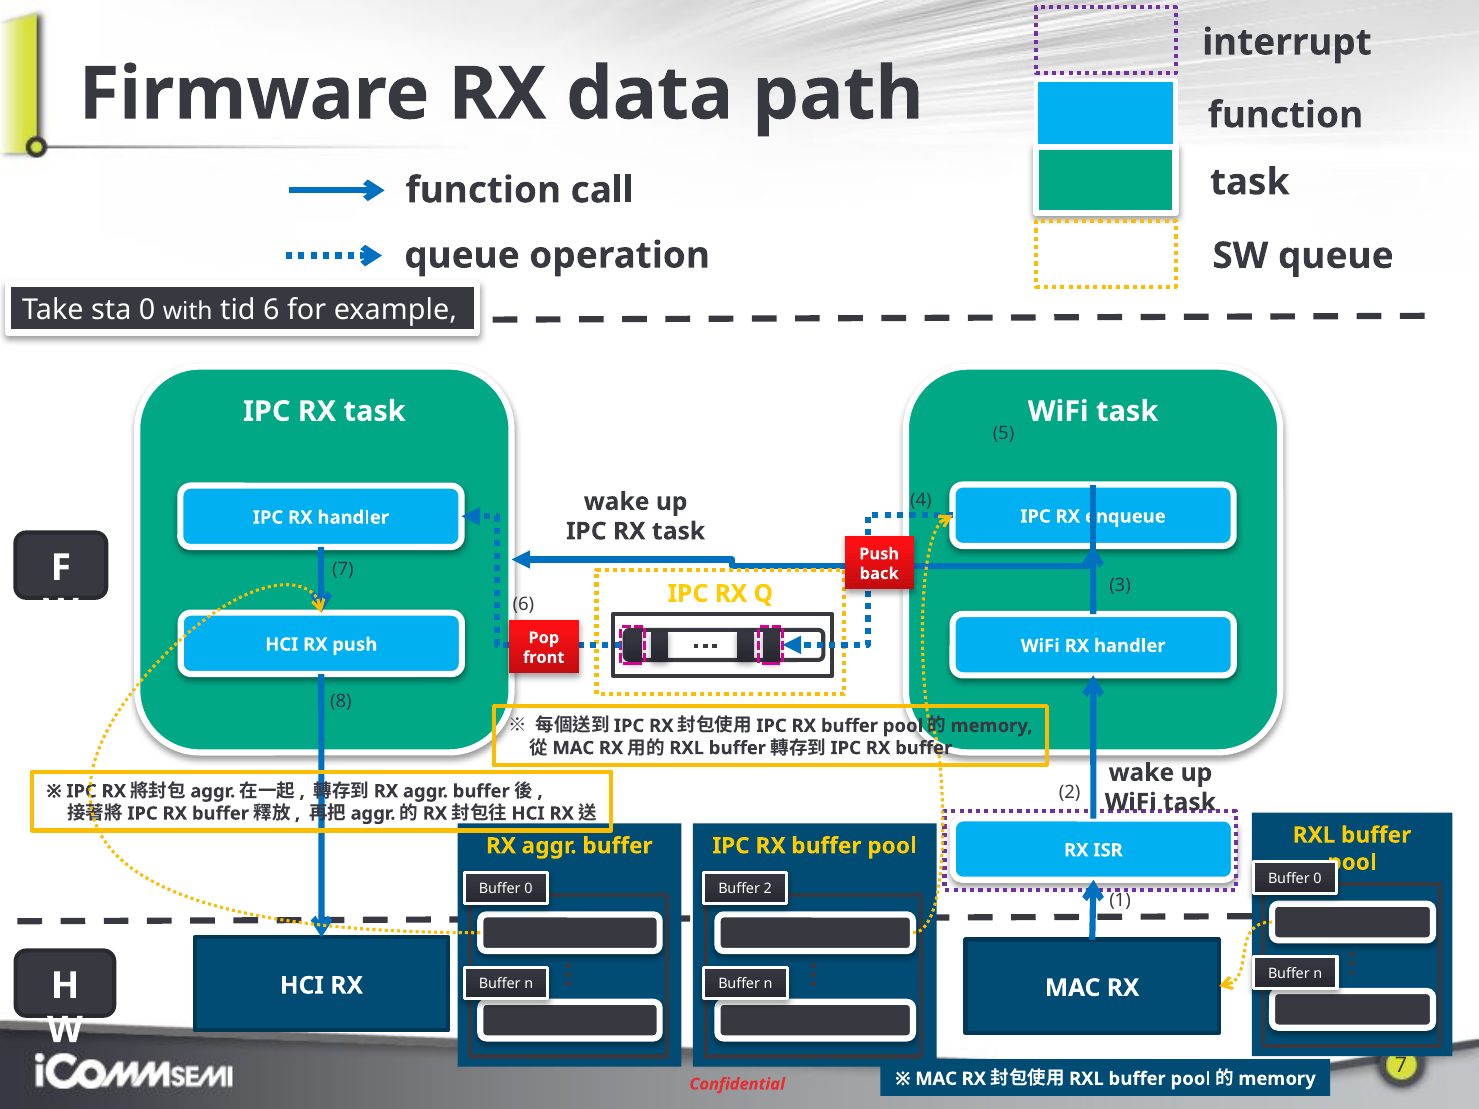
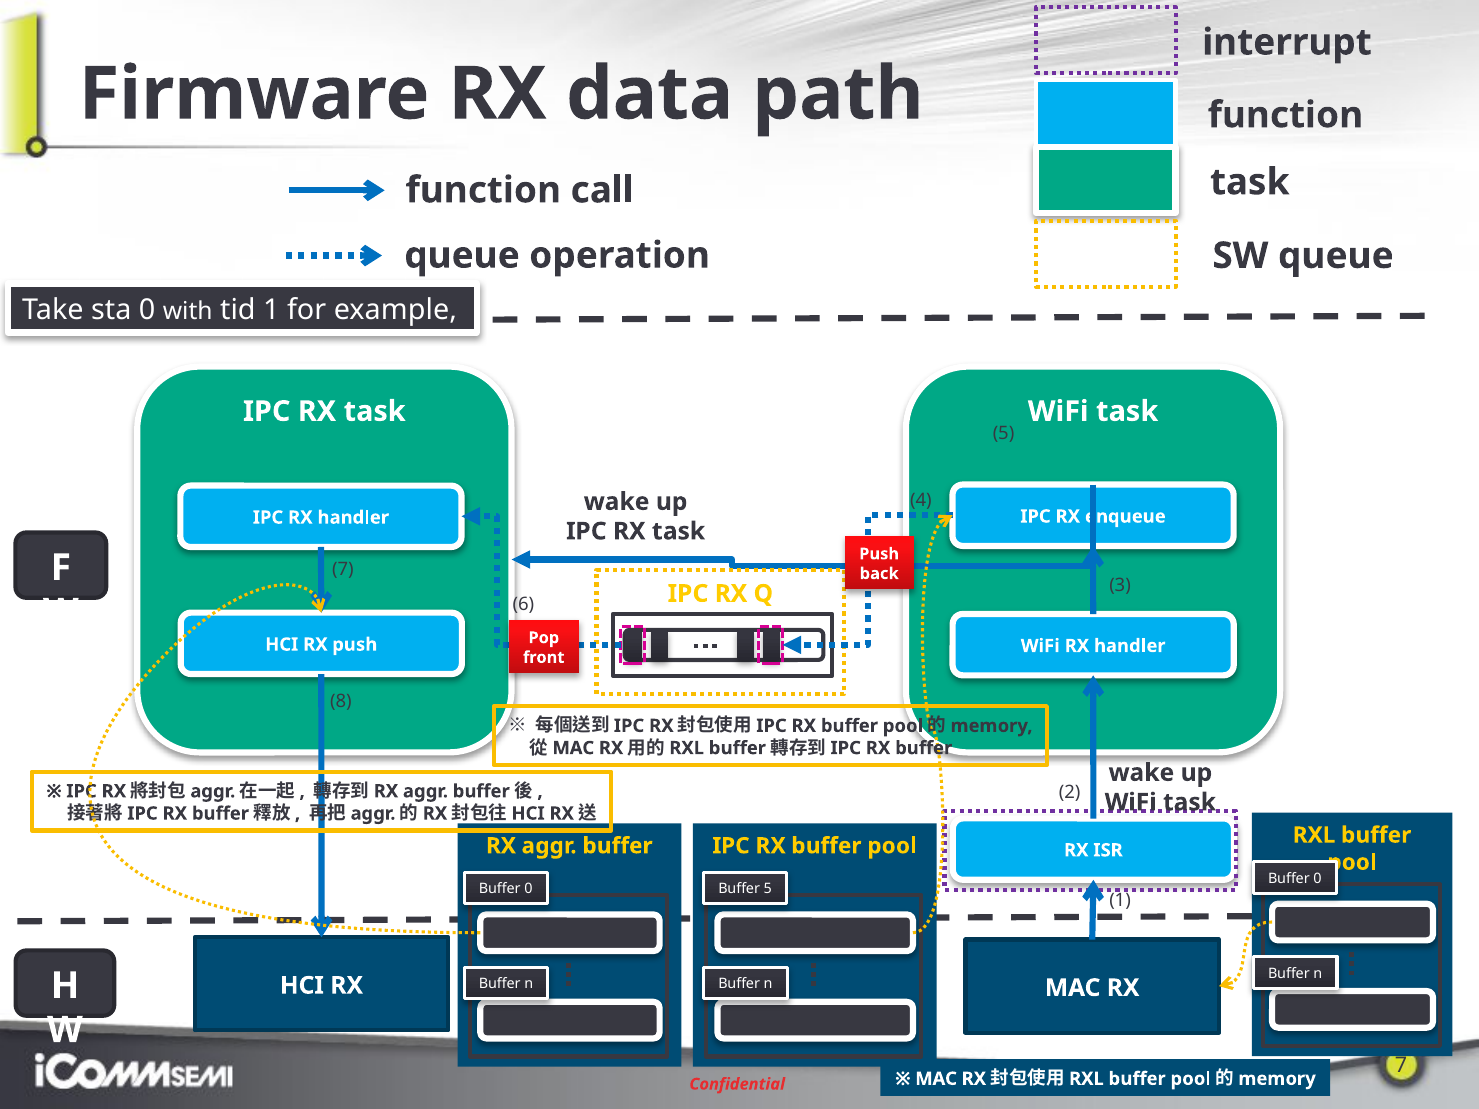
tid 6: 6 -> 1 (271, 310)
Buffer 2: 2 -> 5 (768, 889)
